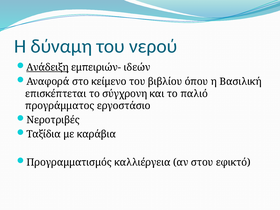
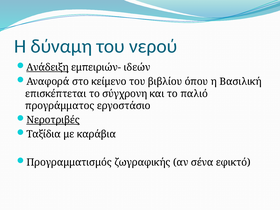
Νεροτριβές underline: none -> present (53, 120)
καλλιέργεια: καλλιέργεια -> ζωγραφικής (142, 162)
στου: στου -> σένα (202, 162)
